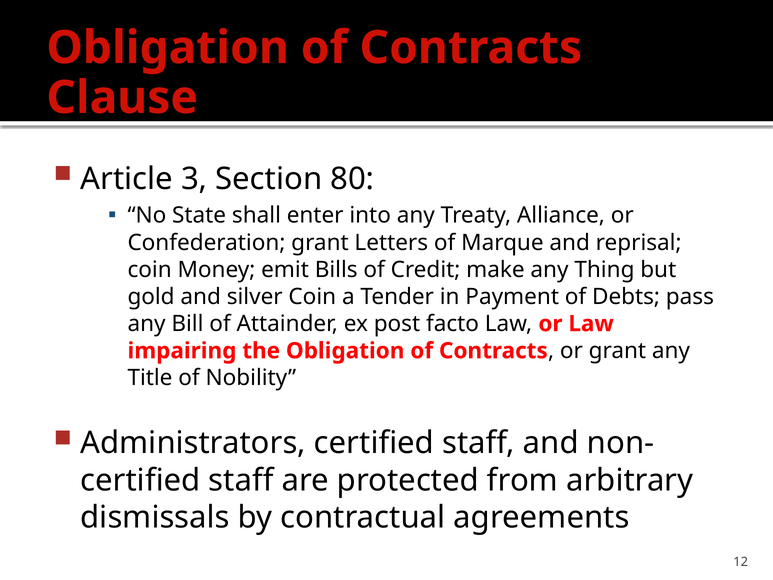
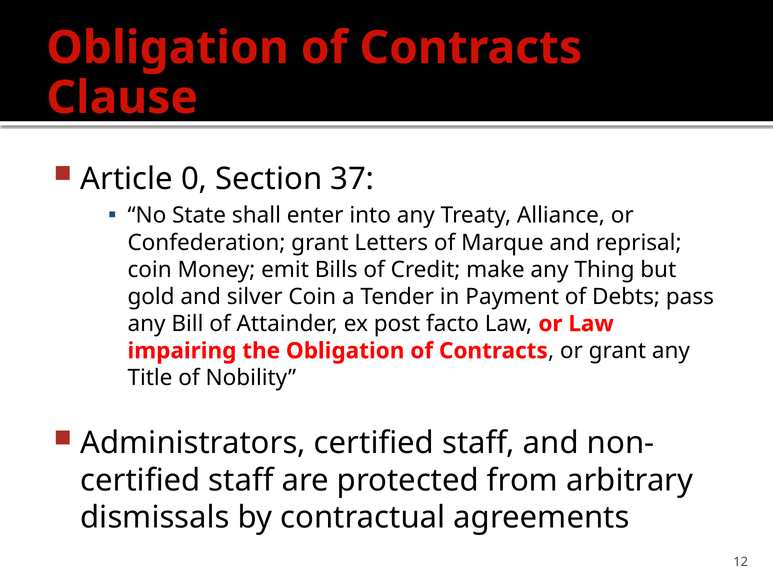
3: 3 -> 0 (194, 179)
80: 80 -> 37 (352, 179)
